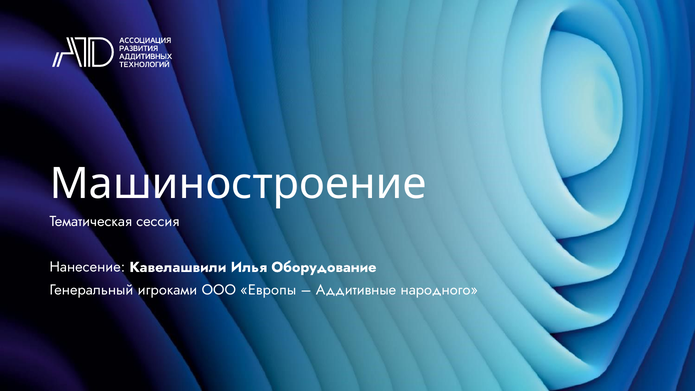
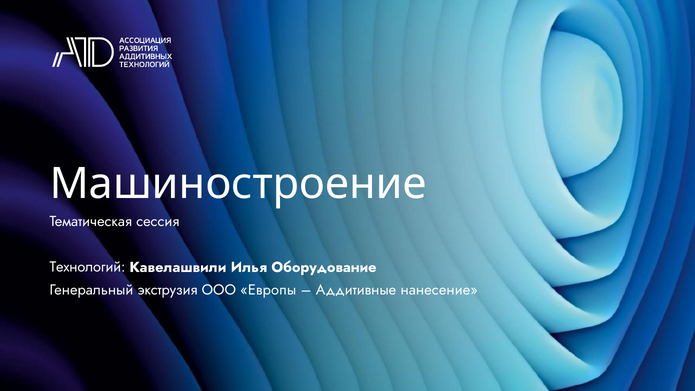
Нанесение: Нанесение -> Технологий (87, 267)
игроками: игроками -> экструзия (168, 290)
народного: народного -> нанесение (439, 290)
